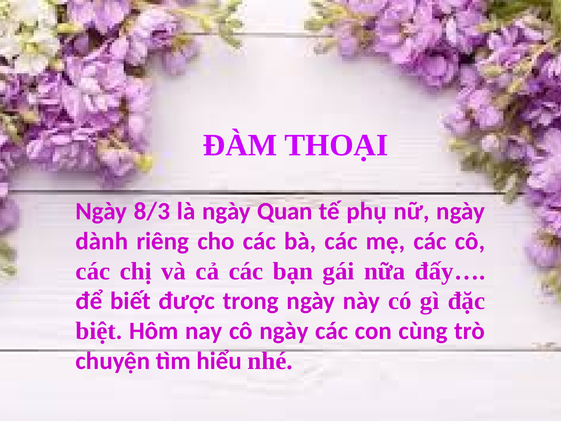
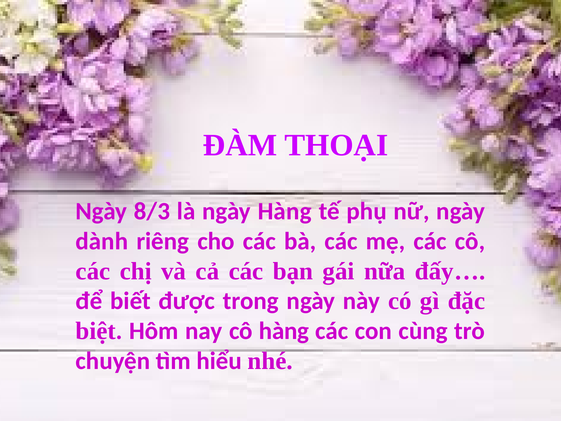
ngày Quan: Quan -> Hàng (285, 211)
cô ngày: ngày -> hàng (284, 331)
